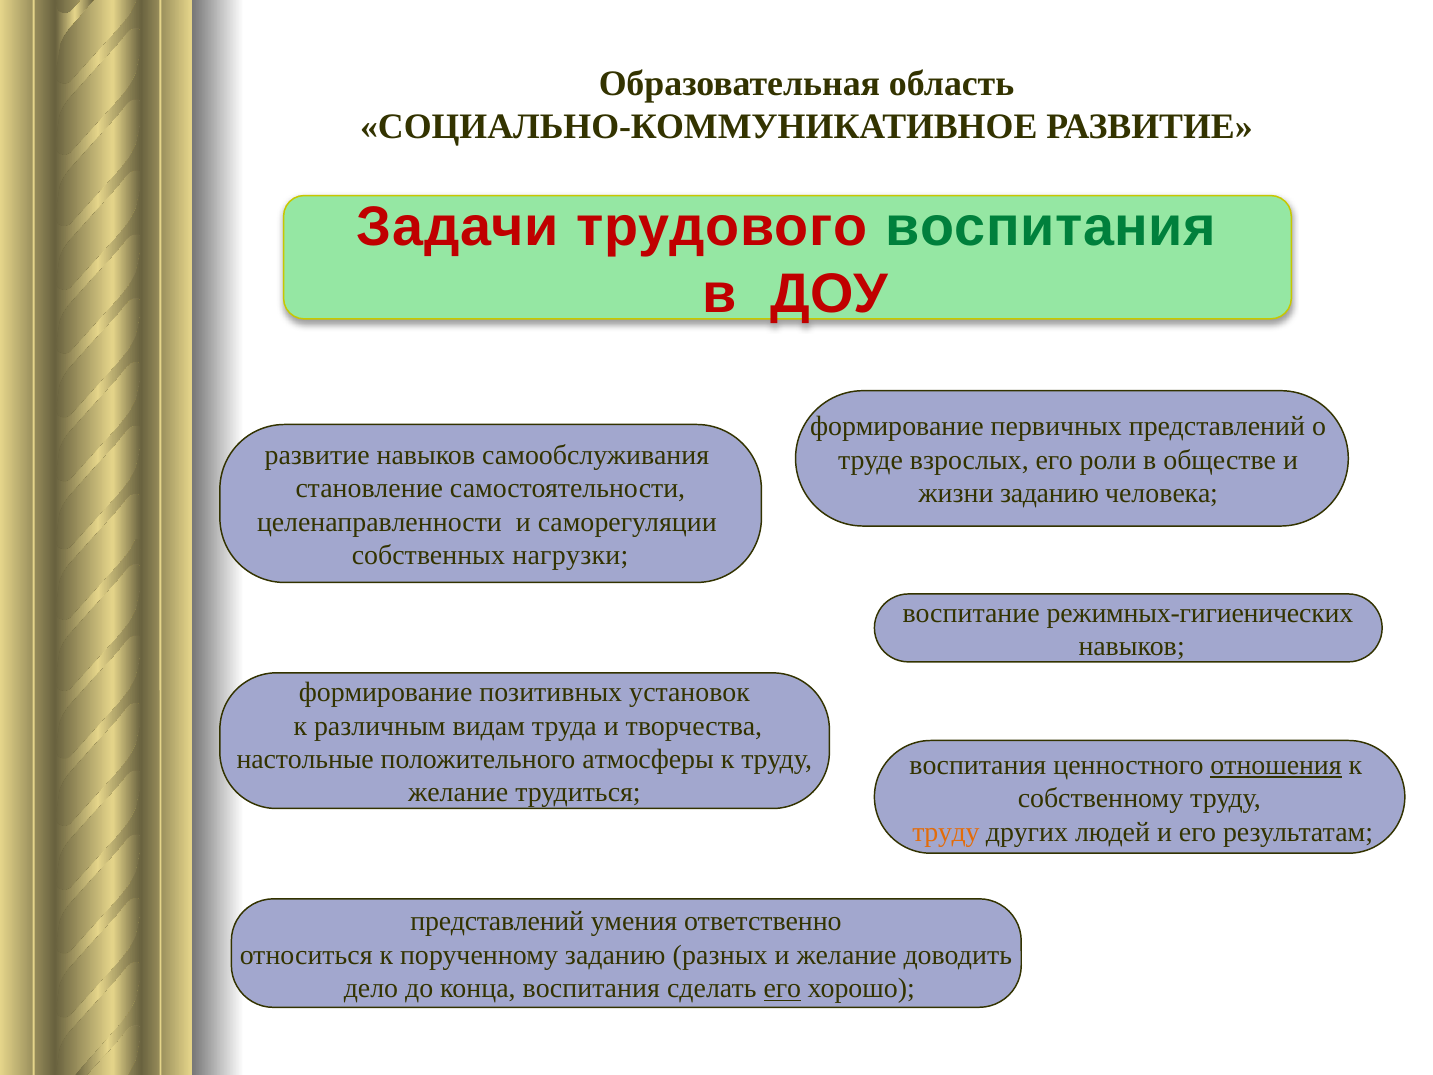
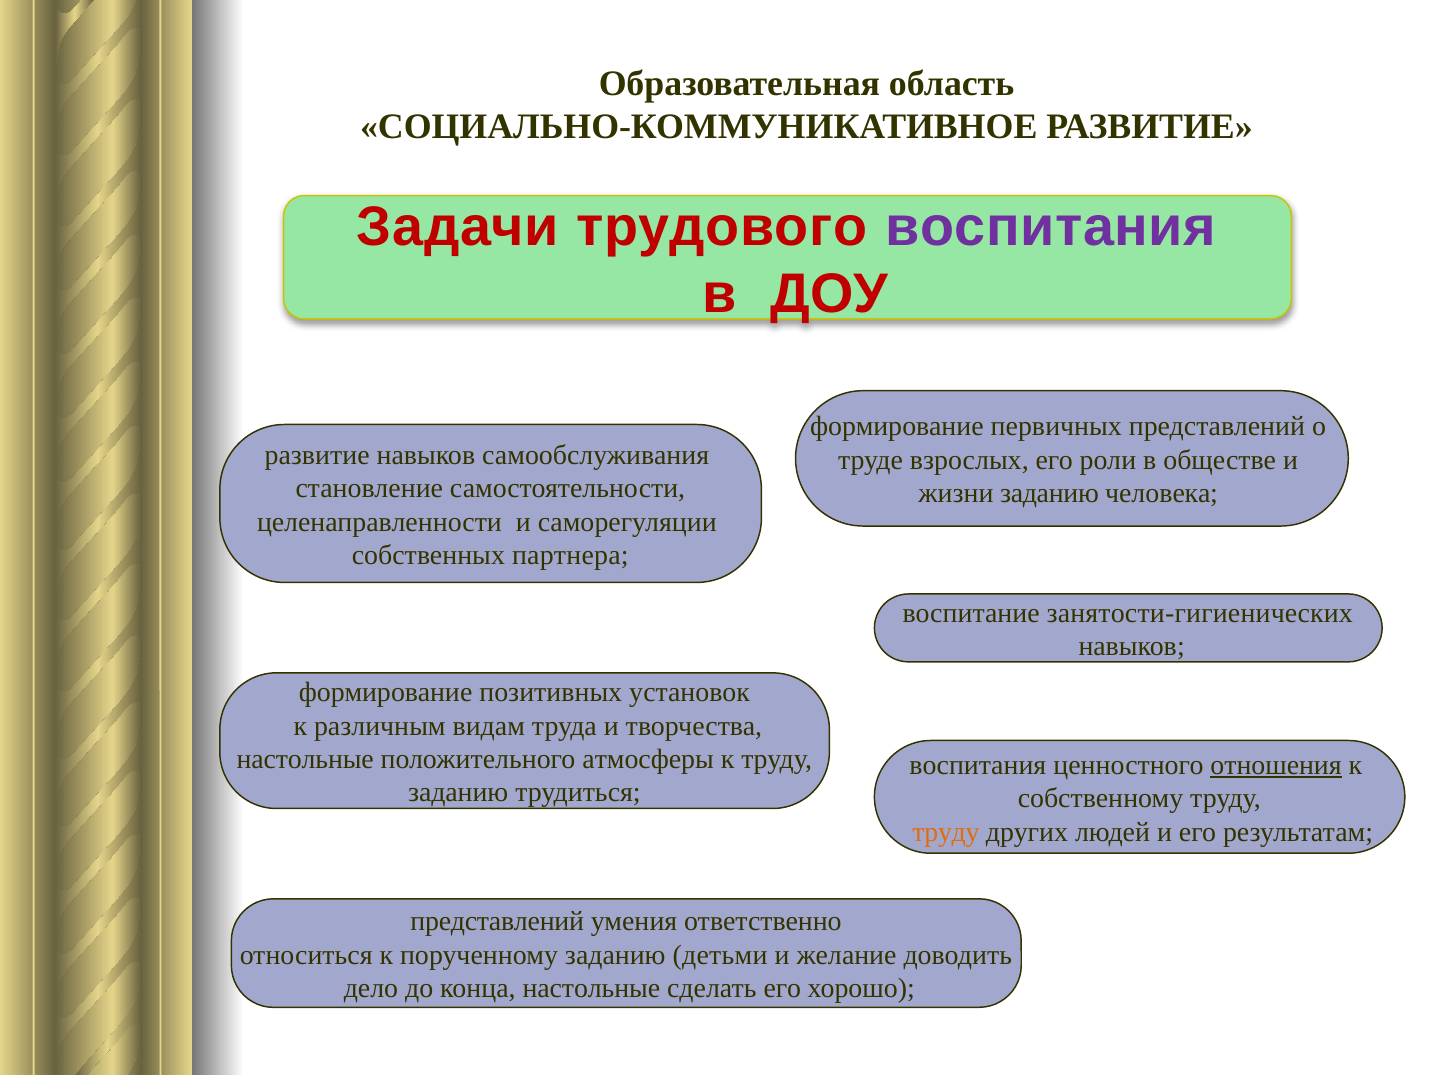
воспитания colour: green -> purple (1051, 228)
нагрузки: нагрузки -> партнера (570, 555)
режимных-гигиенических: режимных-гигиенических -> занятости-гигиенических (1200, 613)
желание: желание -> заданию (458, 793)
разных: разных -> детьми (720, 955)
конца воспитания: воспитания -> настольные (591, 988)
его underline: present -> none (782, 988)
